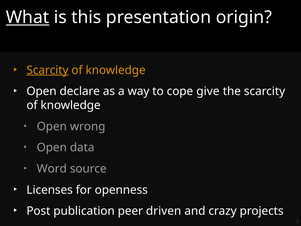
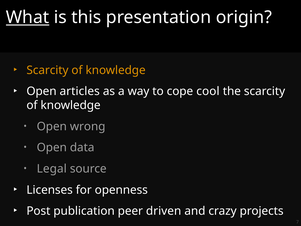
Scarcity underline: present -> none (47, 70)
declare: declare -> articles (80, 91)
give: give -> cool (208, 91)
Word: Word -> Legal (52, 169)
